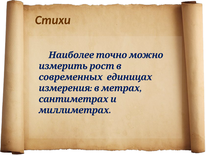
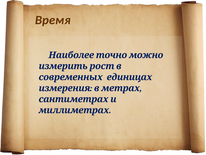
Стихи: Стихи -> Время (53, 20)
